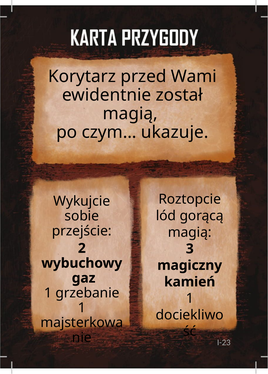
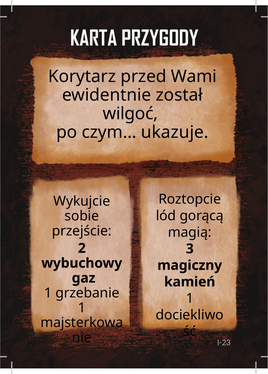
magią: magią -> wilgoć (130, 113)
